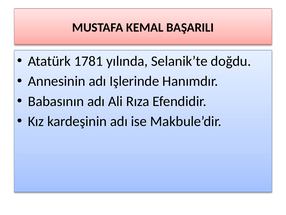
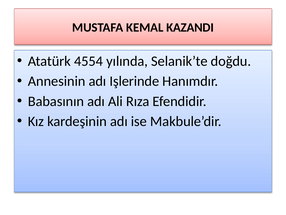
BAŞARILI: BAŞARILI -> KAZANDI (190, 27)
1781: 1781 -> 4554 (89, 61)
